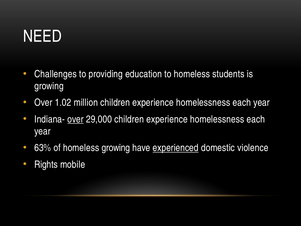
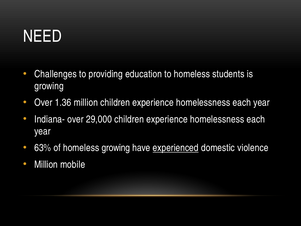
1.02: 1.02 -> 1.36 (63, 103)
over underline: present -> none (76, 119)
Rights: Rights -> Million (46, 164)
